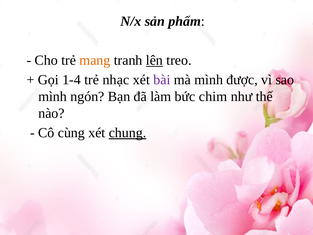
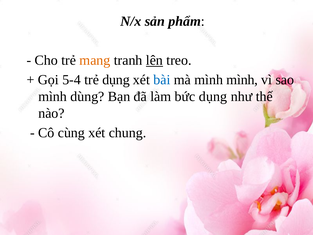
1-4: 1-4 -> 5-4 (72, 80)
trẻ nhạc: nhạc -> dụng (116, 80)
bài colour: purple -> blue (162, 80)
mình được: được -> mình (242, 80)
ngón: ngón -> dùng (87, 96)
bức chim: chim -> dụng (213, 96)
chung underline: present -> none (128, 133)
